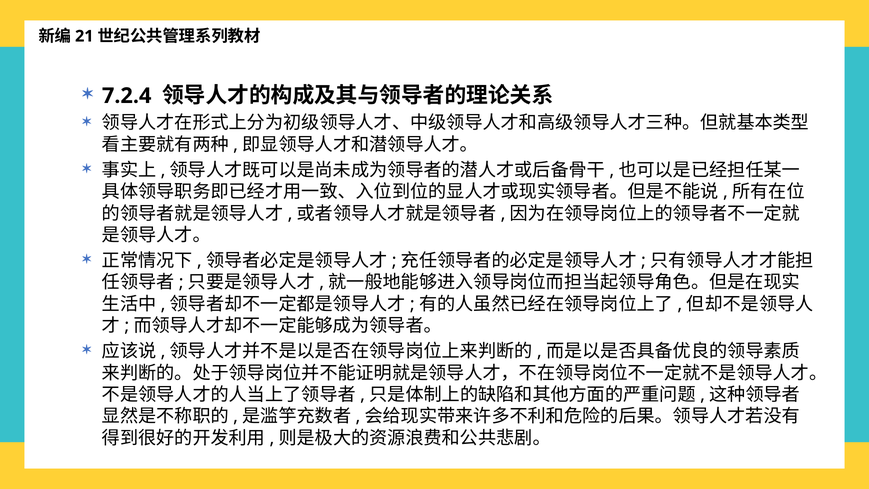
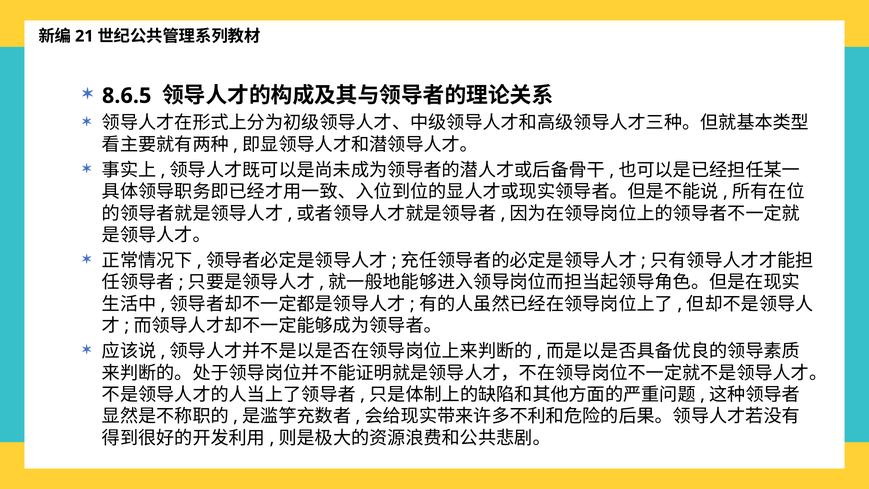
7.2.4: 7.2.4 -> 8.6.5 (127, 96)
